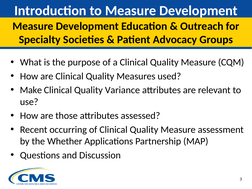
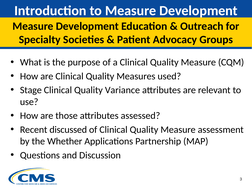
Make: Make -> Stage (31, 90)
occurring: occurring -> discussed (68, 130)
